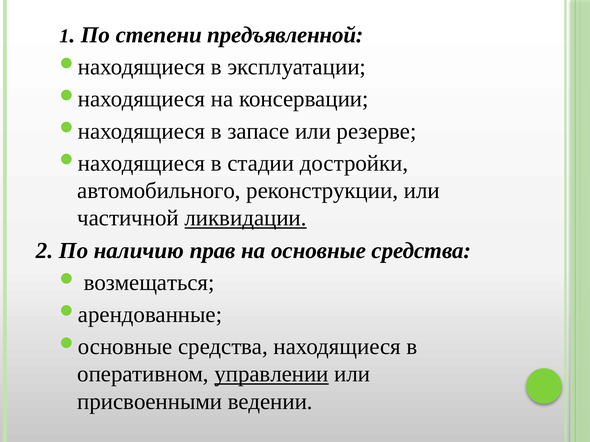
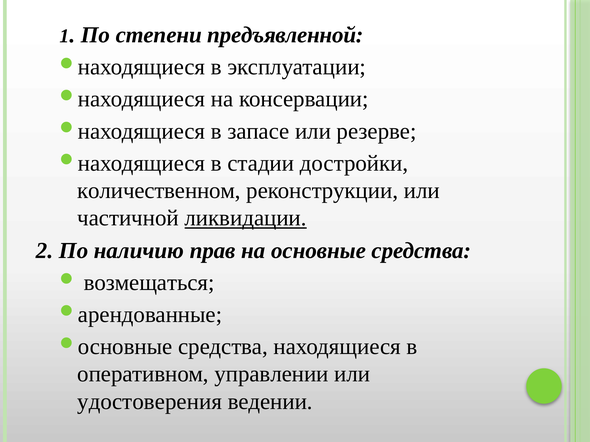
автомобильного: автомобильного -> количественном (159, 191)
управлении underline: present -> none (271, 374)
присвоенными: присвоенными -> удостоверения (150, 402)
